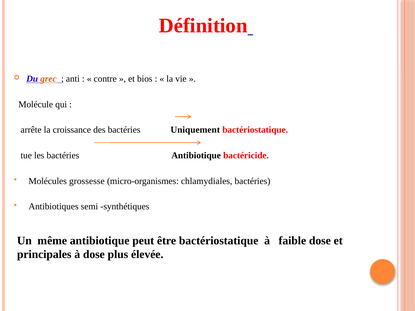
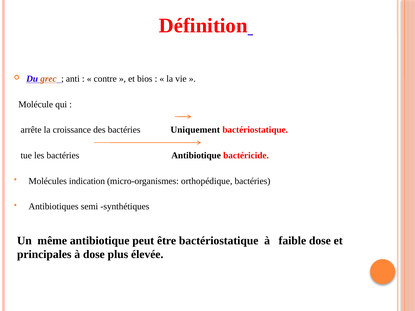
grossesse: grossesse -> indication (87, 181)
chlamydiales: chlamydiales -> orthopédique (207, 181)
